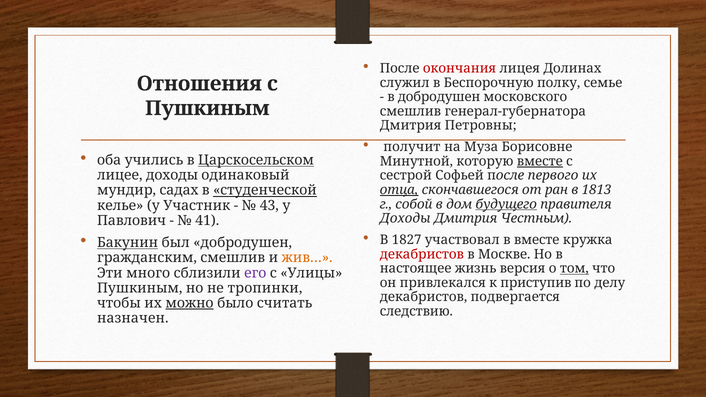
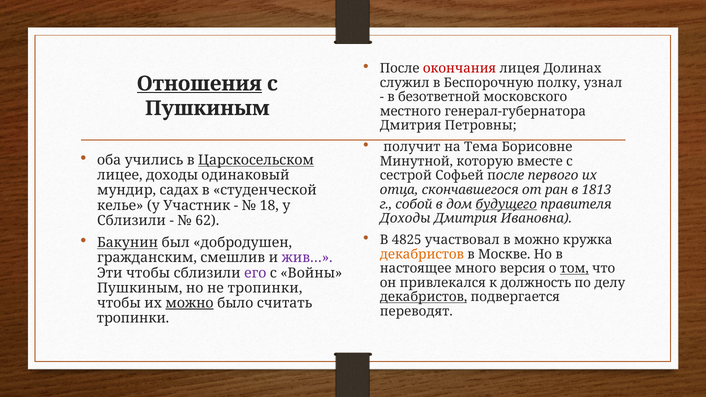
Отношения underline: none -> present (199, 84)
семье: семье -> узнал (603, 83)
в добродушен: добродушен -> безответной (439, 97)
смешлив: смешлив -> местного (410, 111)
Муза: Муза -> Тема (481, 147)
вместе underline: present -> none (540, 161)
отца underline: present -> none (399, 190)
студенческой underline: present -> none (265, 190)
43: 43 -> 18 (269, 206)
Честным: Честным -> Ивановна (536, 219)
Павлович: Павлович -> Сблизили (131, 221)
41: 41 -> 62 (207, 221)
1827: 1827 -> 4825 (407, 240)
в вместе: вместе -> можно (537, 240)
декабристов colour: red -> orange (422, 254)
жив… colour: orange -> purple (307, 258)
жизнь: жизнь -> много (476, 269)
Эти много: много -> чтобы (148, 273)
Улицы: Улицы -> Войны (311, 273)
приступив: приступив -> должность (536, 283)
декабристов underline: none -> present (423, 297)
следствию: следствию -> переводят (416, 311)
назначен: назначен -> тропинки (133, 318)
